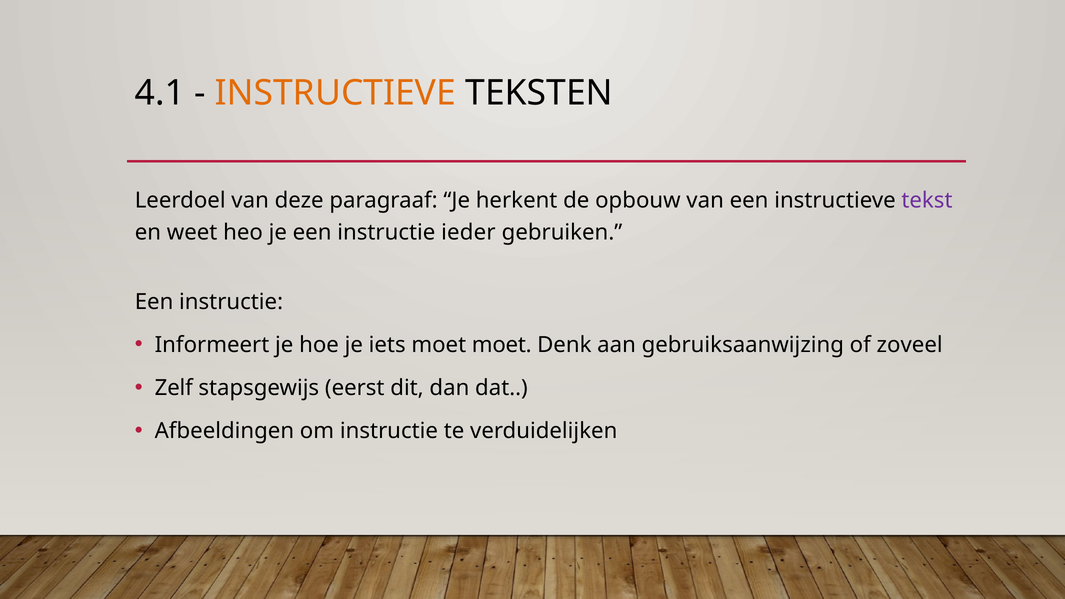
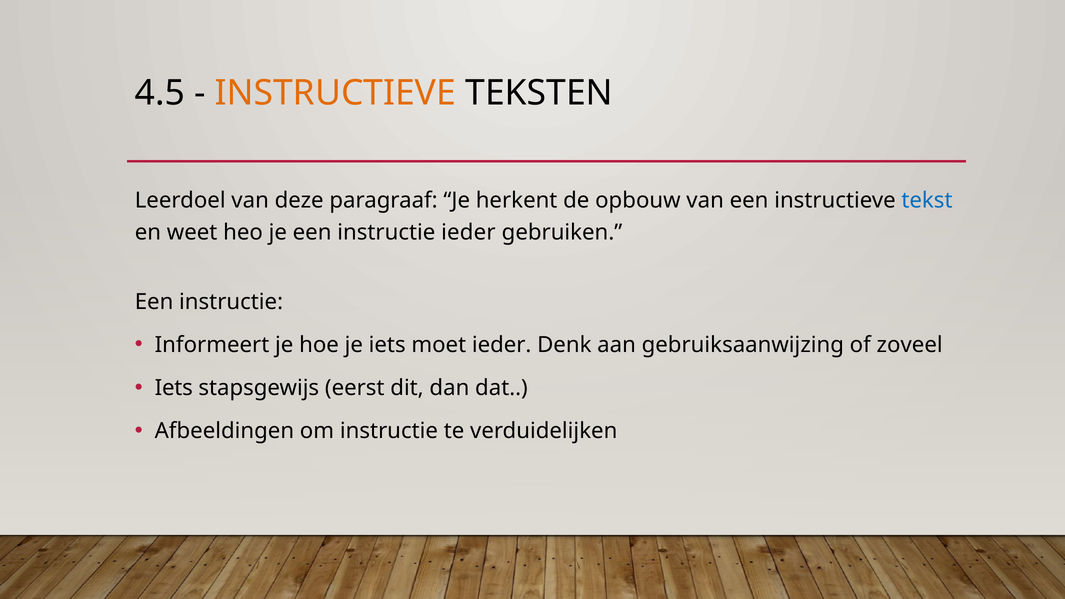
4.1: 4.1 -> 4.5 (160, 93)
tekst colour: purple -> blue (927, 200)
moet moet: moet -> ieder (502, 345)
Zelf: Zelf -> Iets (174, 388)
